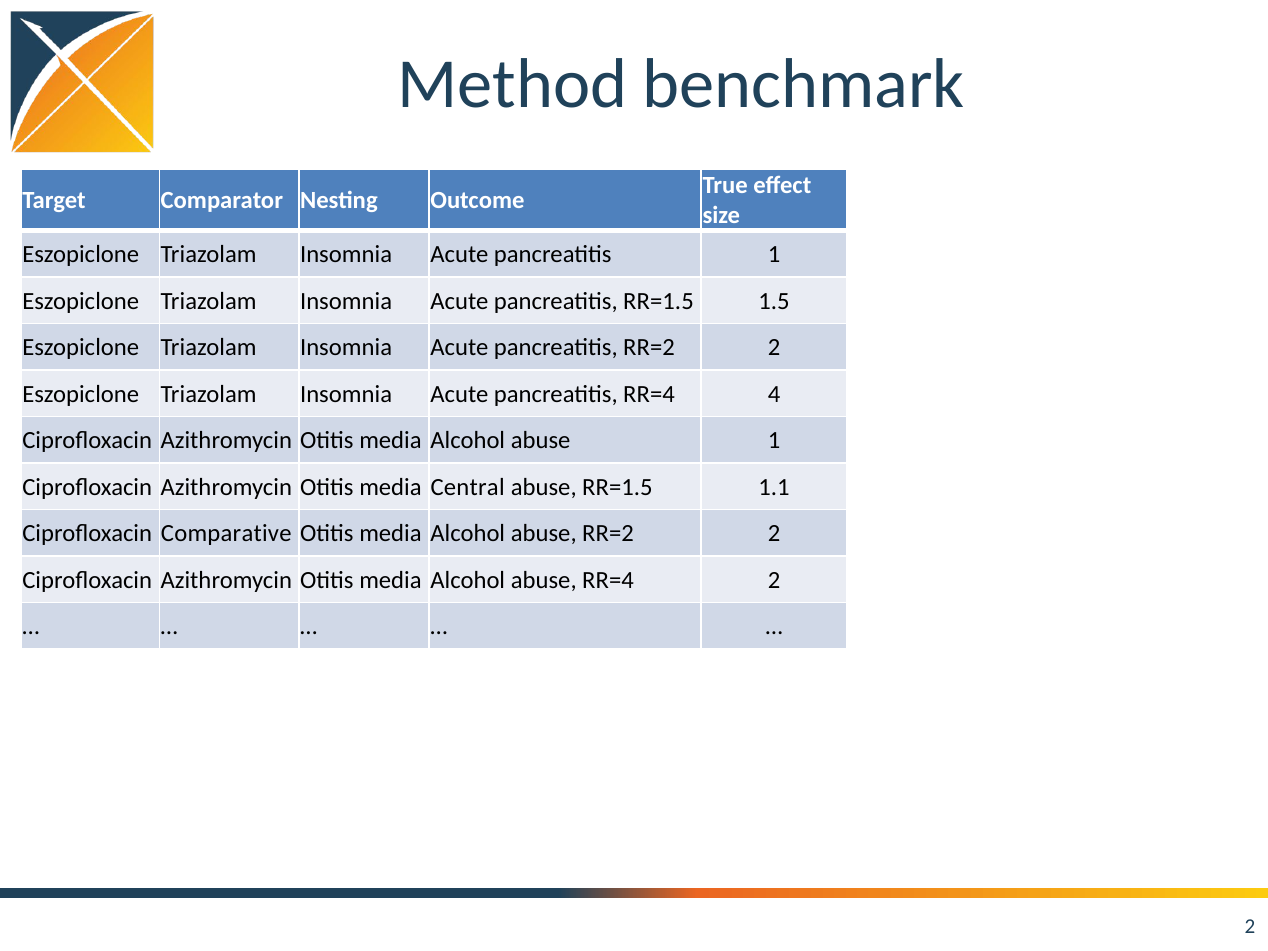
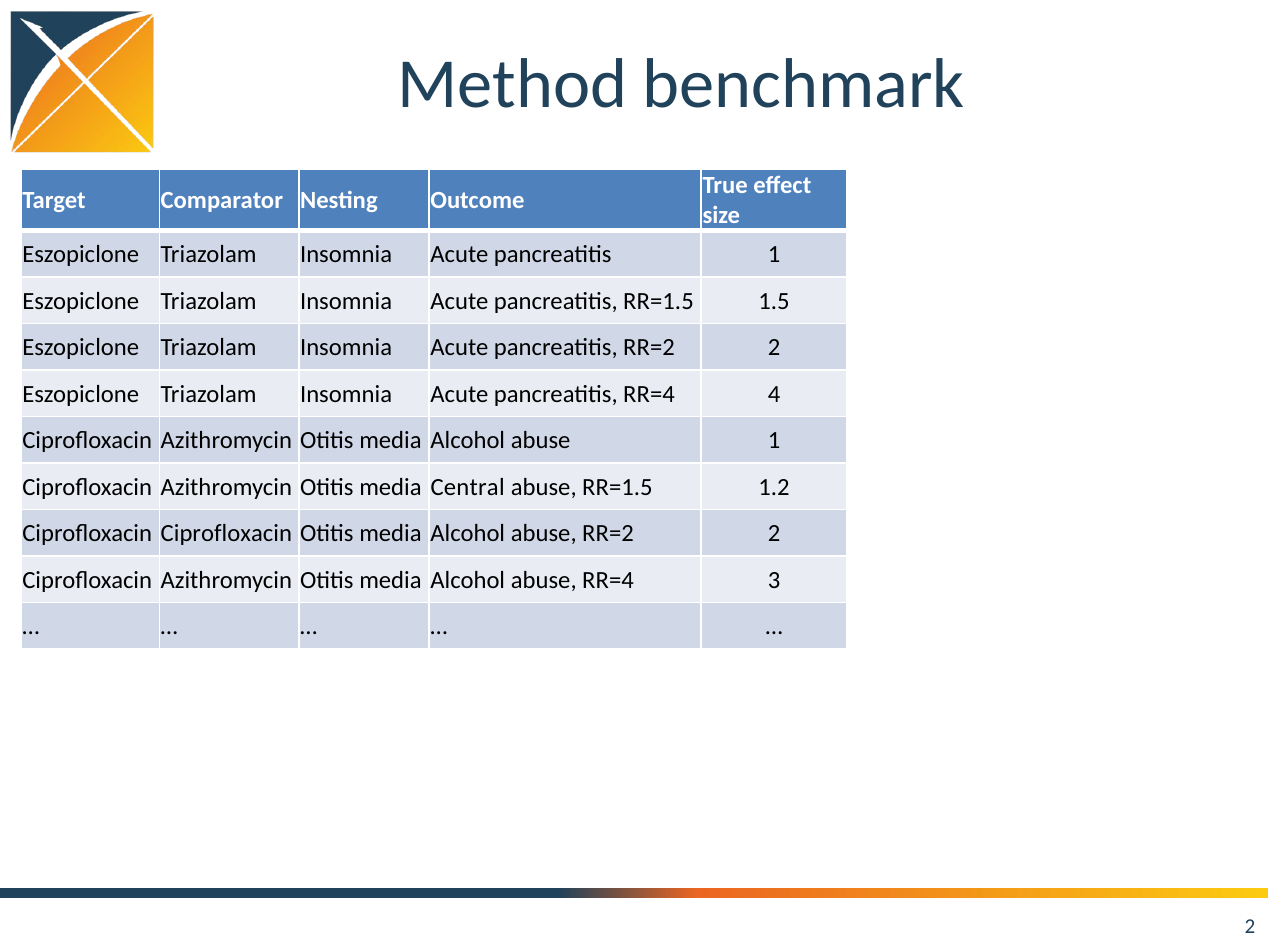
1.1: 1.1 -> 1.2 (774, 487)
Ciprofloxacin Comparative: Comparative -> Ciprofloxacin (226, 534)
RR=4 2: 2 -> 3 (774, 580)
